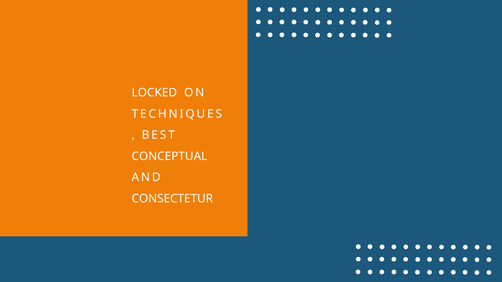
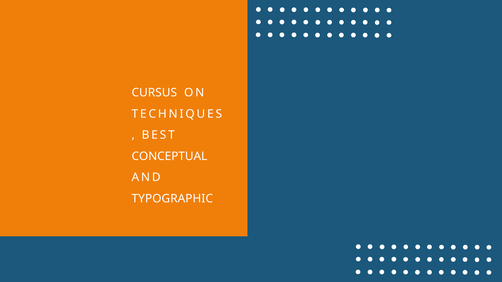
LOCKED: LOCKED -> CURSUS (154, 93)
CONSECTETUR: CONSECTETUR -> TYPOGRAPHIC (172, 199)
